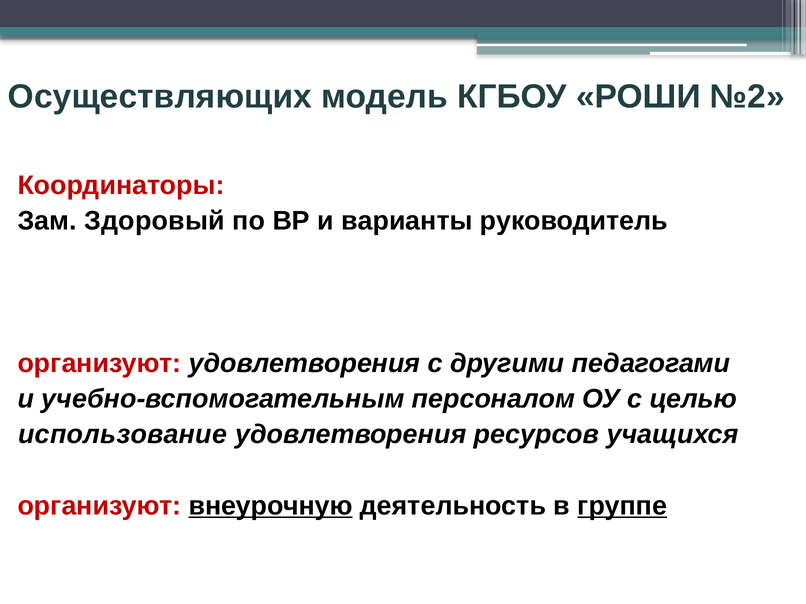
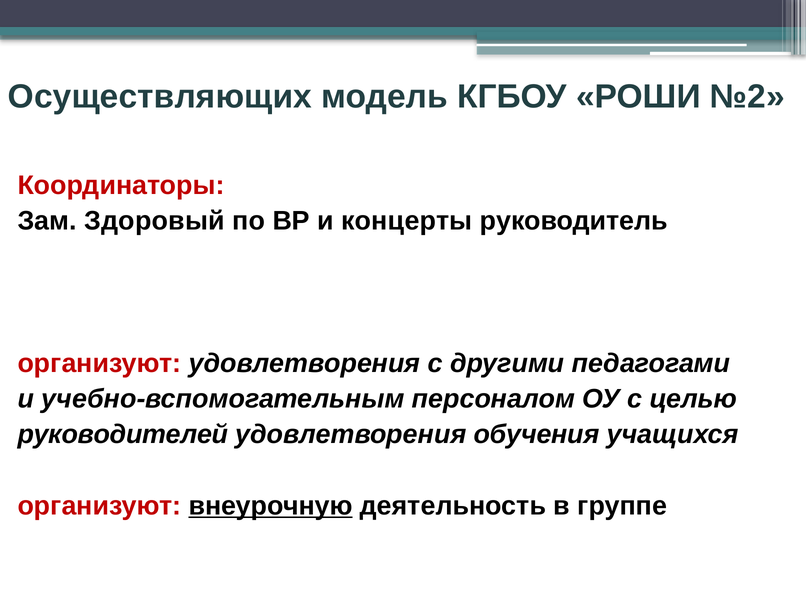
варианты: варианты -> концерты (407, 221)
использование: использование -> руководителей (123, 435)
ресурсов: ресурсов -> обучения (537, 435)
группе underline: present -> none (622, 506)
